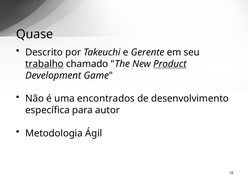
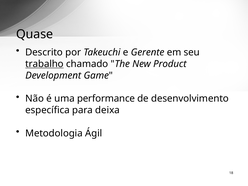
Product underline: present -> none (170, 64)
encontrados: encontrados -> performance (106, 99)
autor: autor -> deixa (107, 110)
